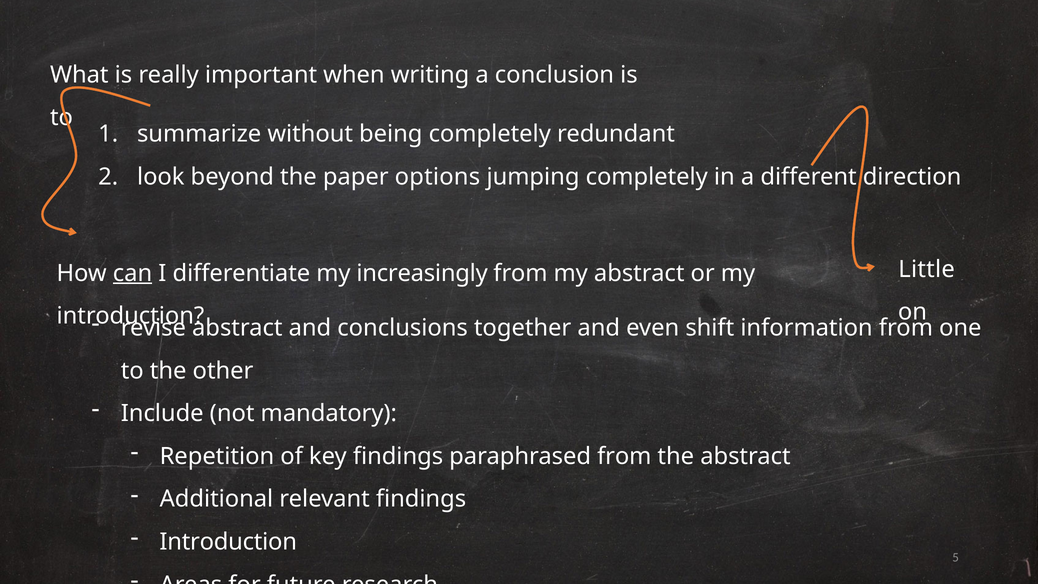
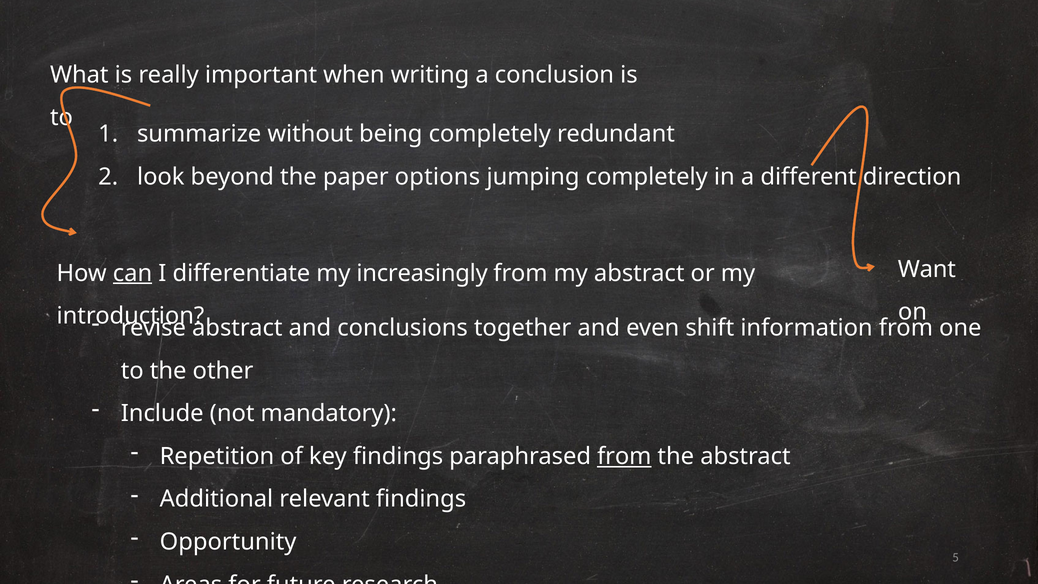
Little: Little -> Want (927, 269)
from underline: none -> present (624, 456)
Introduction: Introduction -> Opportunity (228, 542)
